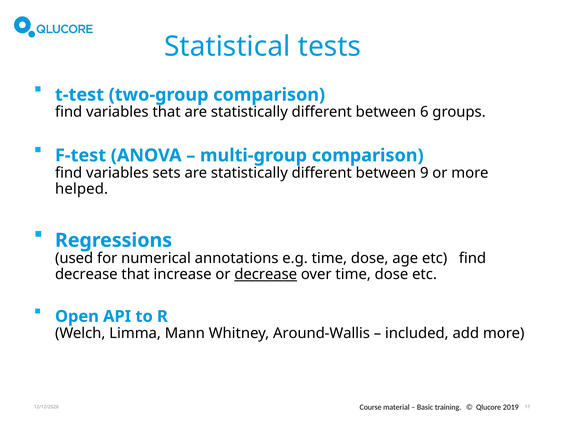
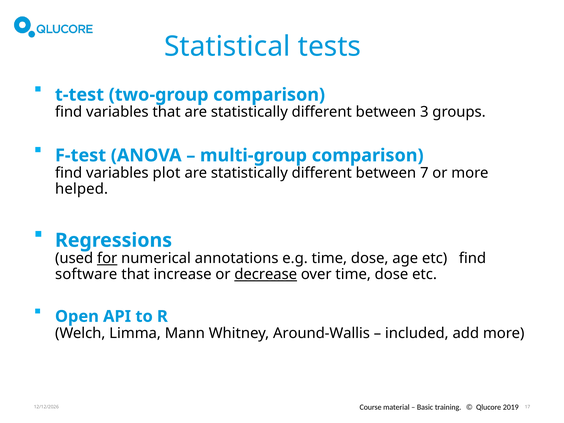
6: 6 -> 3 (424, 112)
sets: sets -> plot (166, 173)
9: 9 -> 7 (424, 173)
for underline: none -> present (107, 258)
decrease: decrease -> software (86, 274)
